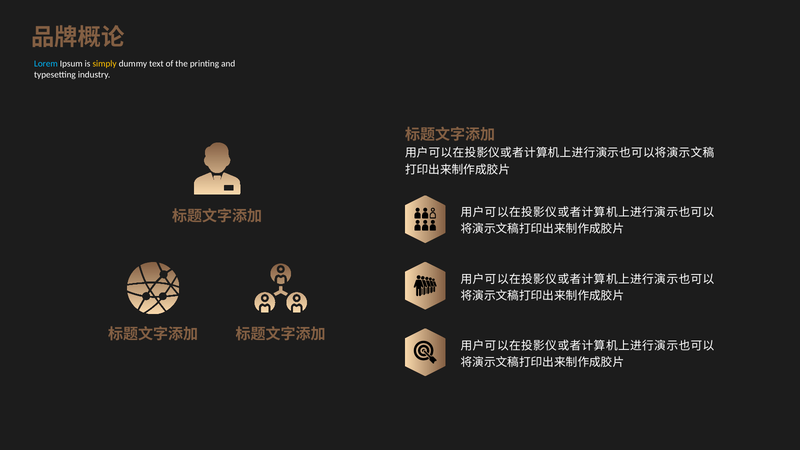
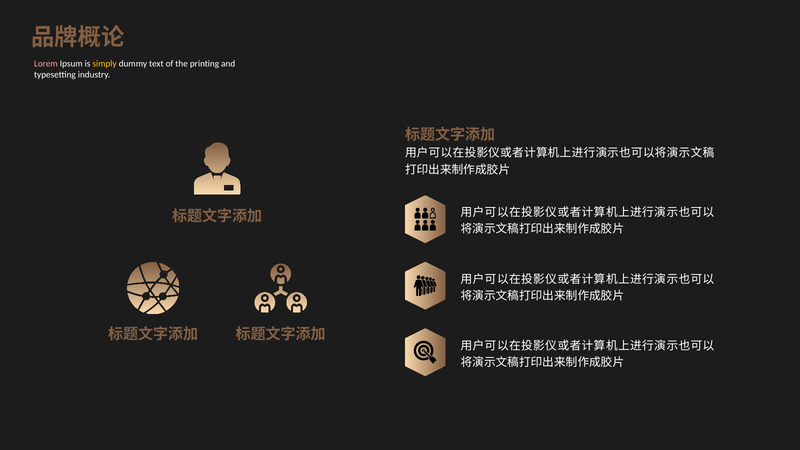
Lorem colour: light blue -> pink (46, 64)
